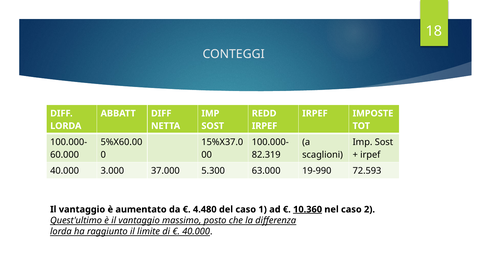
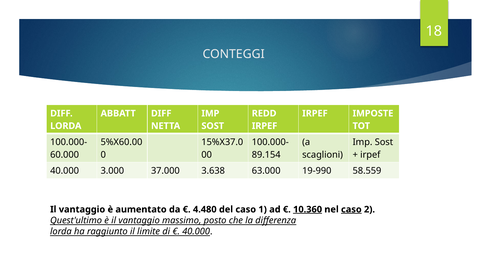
82.319: 82.319 -> 89.154 (266, 155)
5.300: 5.300 -> 3.638 (213, 171)
72.593: 72.593 -> 58.559 (367, 171)
caso underline: none -> present (351, 210)
